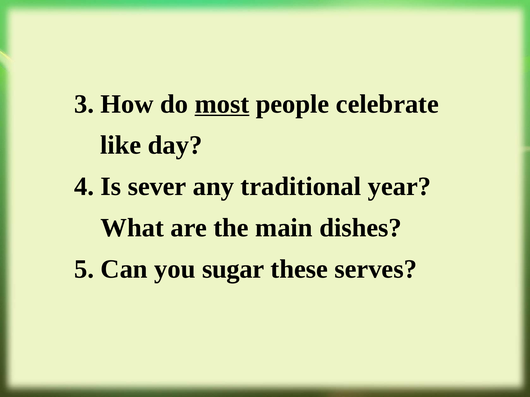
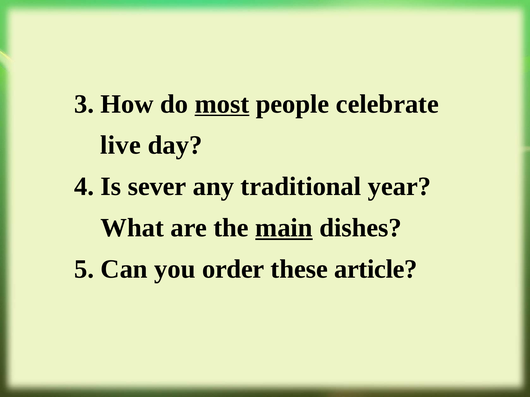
like: like -> live (121, 145)
main underline: none -> present (284, 228)
sugar: sugar -> order (233, 269)
serves: serves -> article (376, 269)
